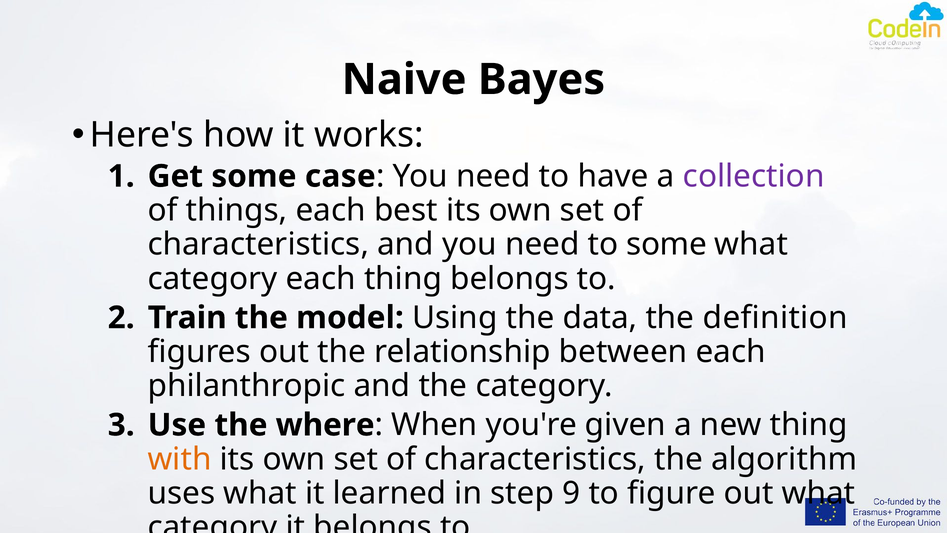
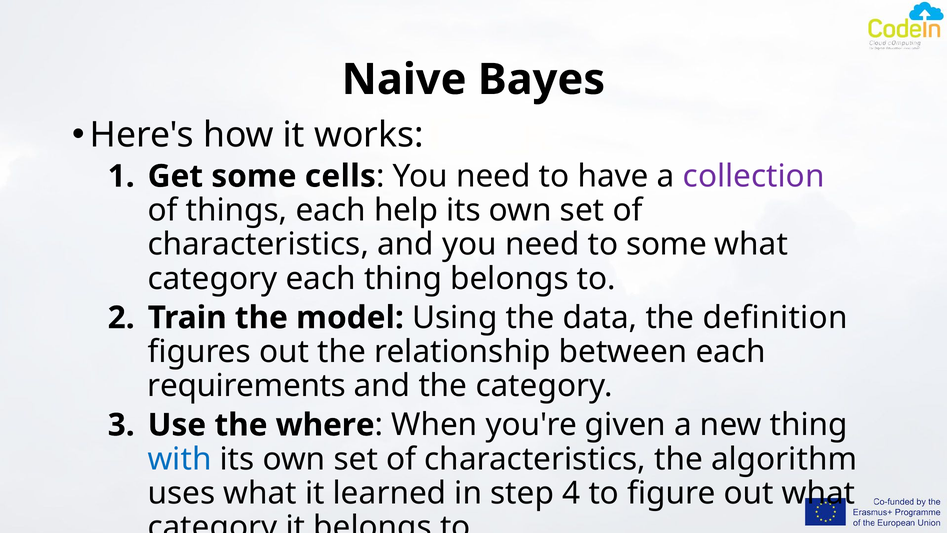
case: case -> cells (340, 176)
best: best -> help (406, 210)
philanthropic: philanthropic -> requirements (247, 386)
with colour: orange -> blue (180, 459)
9: 9 -> 4 (571, 493)
